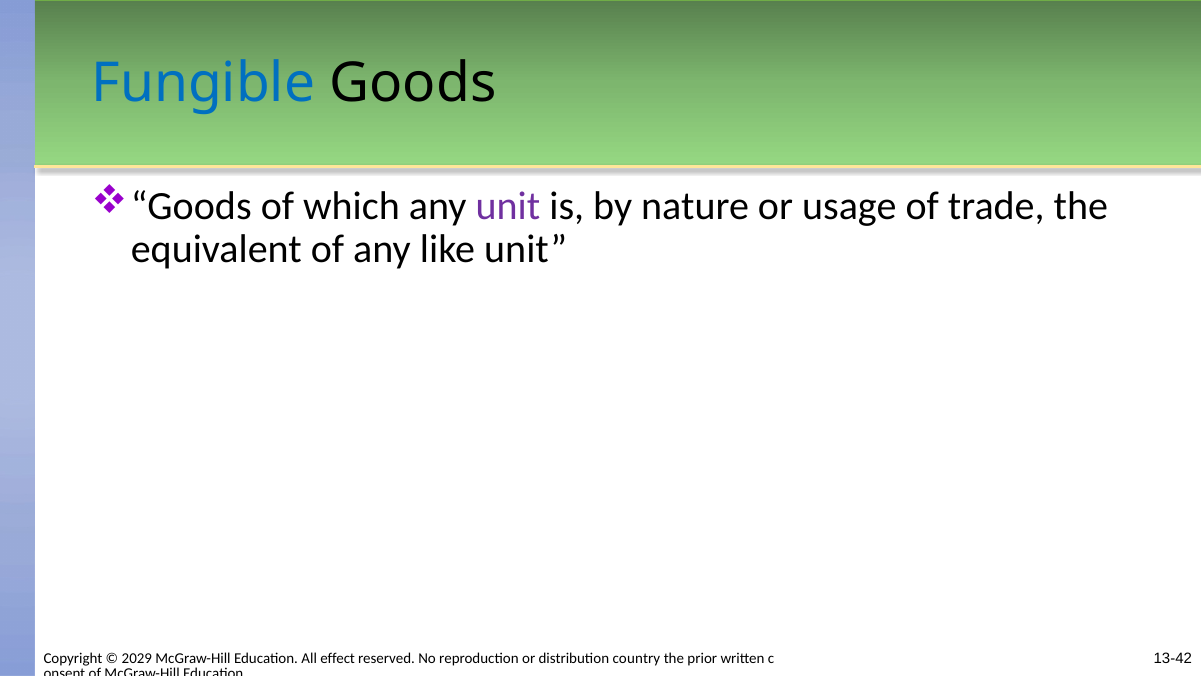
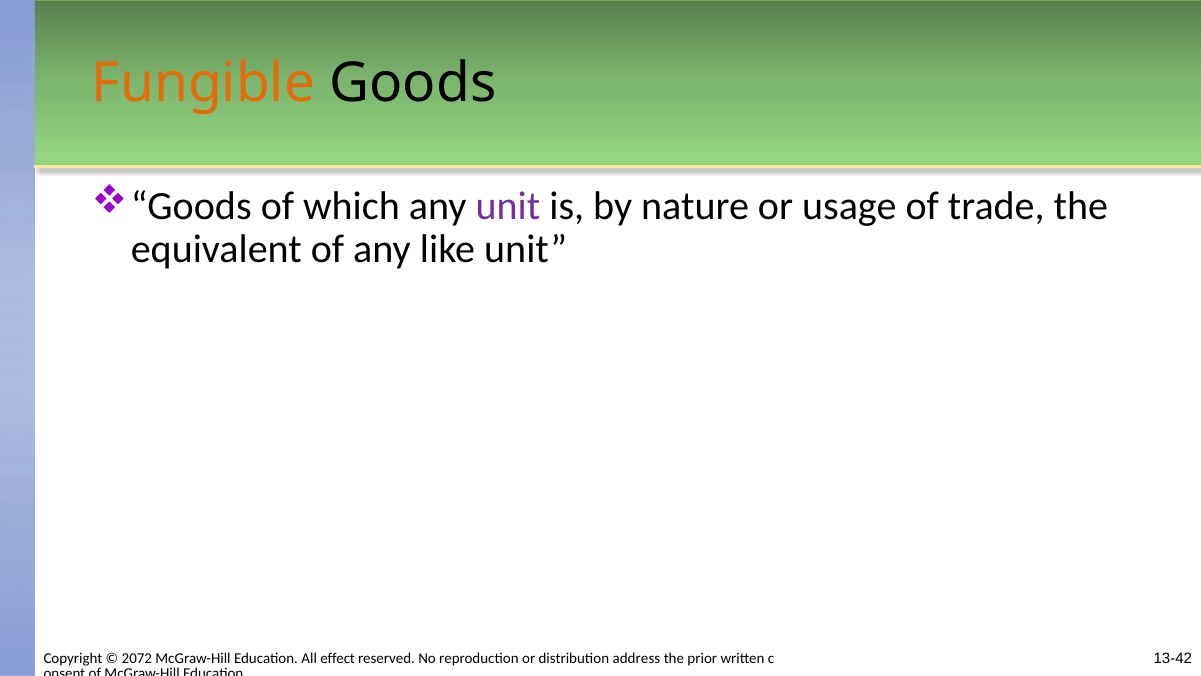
Fungible colour: blue -> orange (203, 83)
2029: 2029 -> 2072 (137, 658)
country: country -> address (636, 658)
